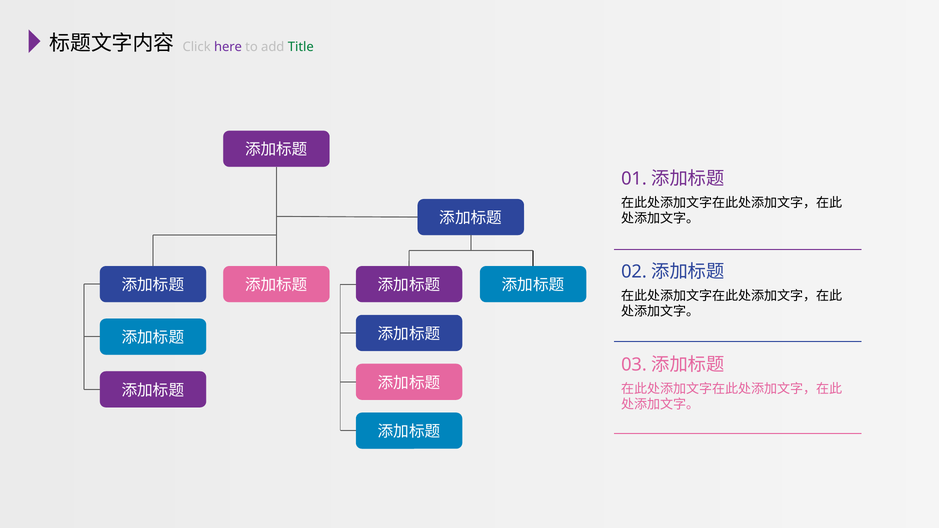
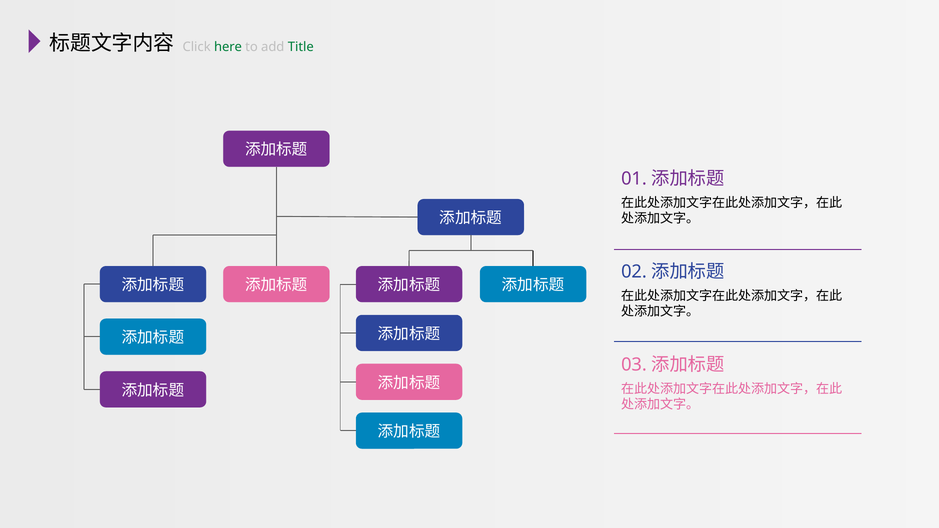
here colour: purple -> green (228, 47)
